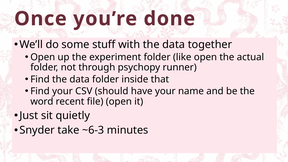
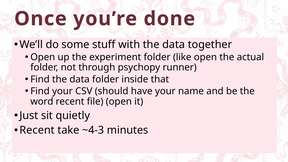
Snyder: Snyder -> Recent (37, 130)
~6-3: ~6-3 -> ~4-3 (93, 130)
